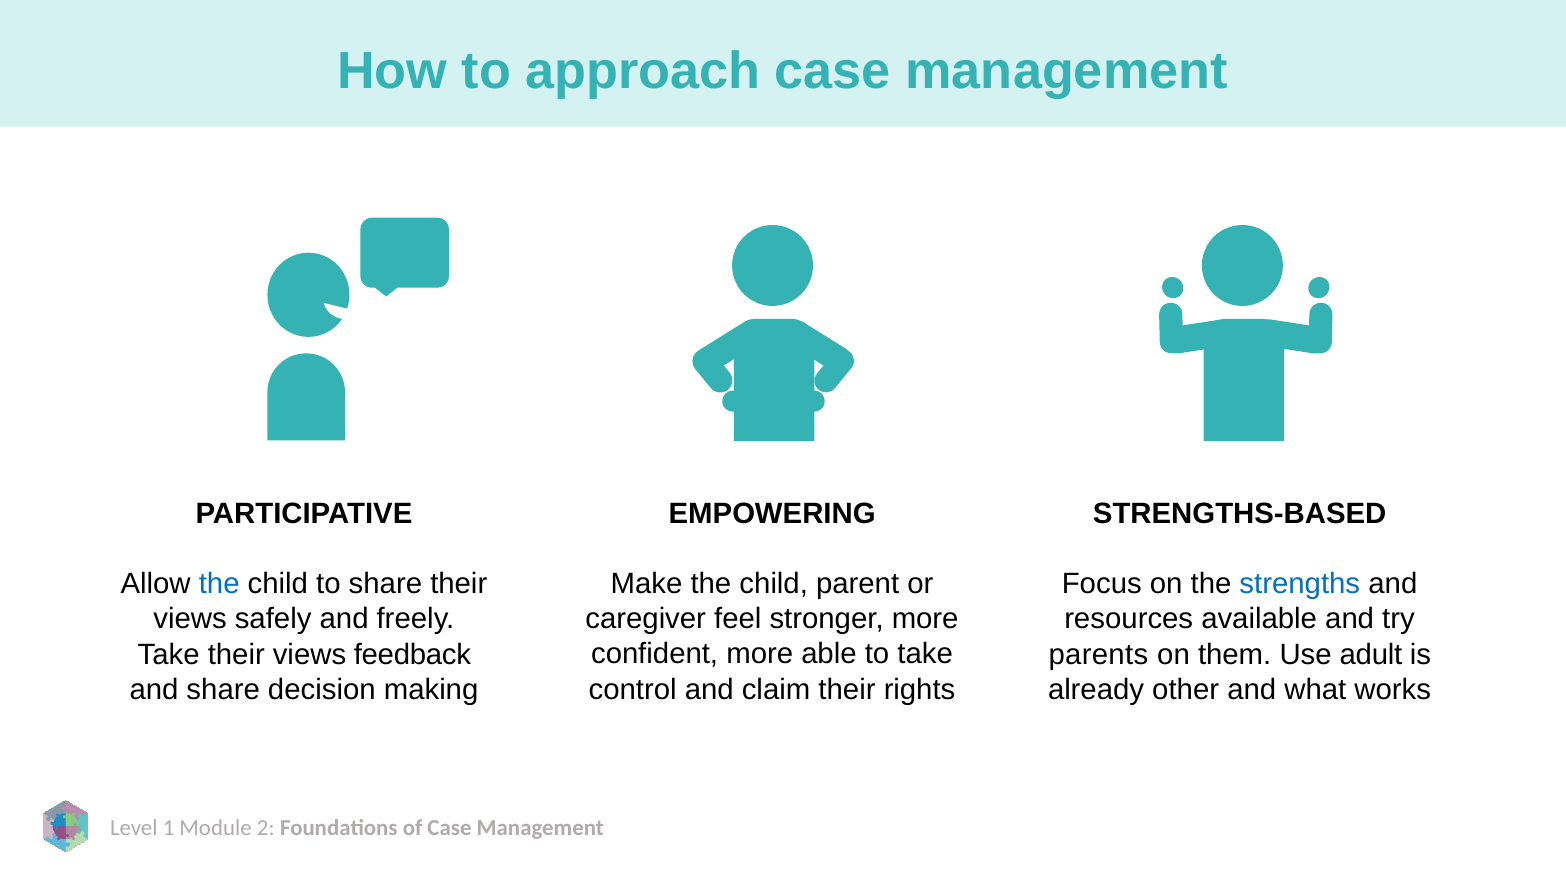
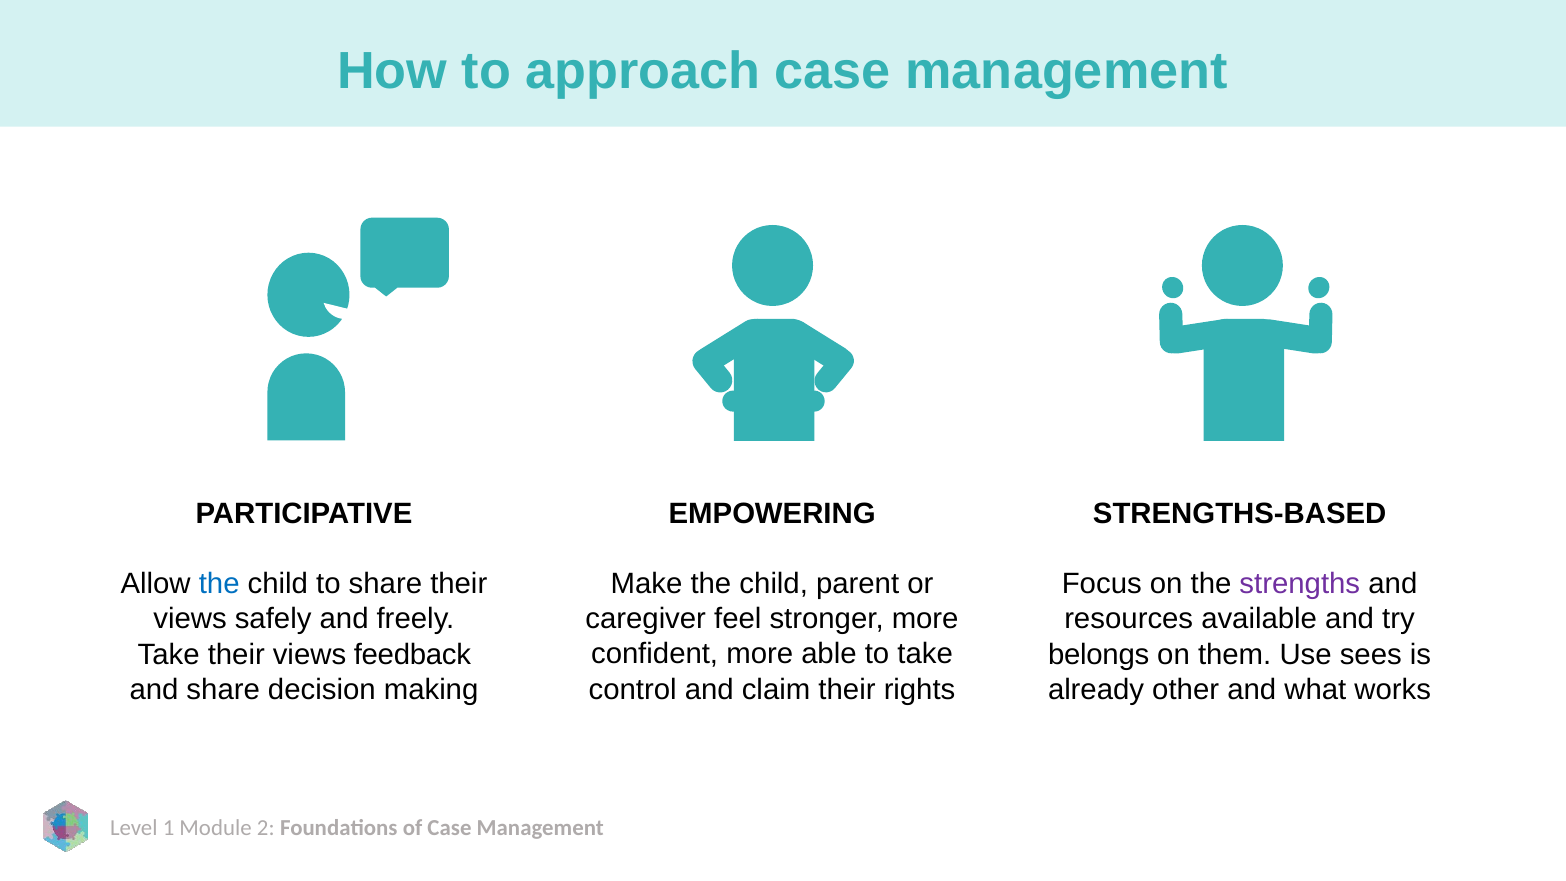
strengths colour: blue -> purple (1300, 584)
parents: parents -> belongs (1099, 654)
adult: adult -> sees (1371, 654)
